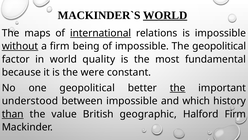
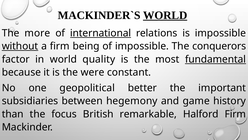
maps: maps -> more (37, 33)
The geopolitical: geopolitical -> conquerors (219, 46)
fundamental underline: none -> present (215, 59)
the underline: present -> none (178, 88)
understood: understood -> subsidiaries (30, 101)
between impossible: impossible -> hegemony (132, 101)
which: which -> game (196, 101)
than underline: present -> none (13, 114)
value: value -> focus (64, 114)
geographic: geographic -> remarkable (148, 114)
